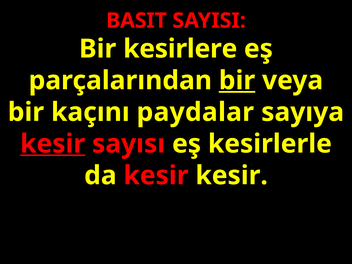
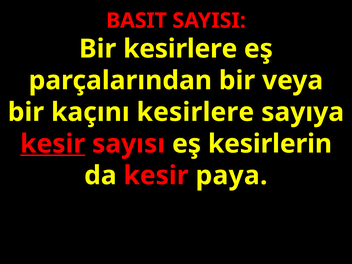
bir underline: present -> none (237, 80)
kaçını paydalar: paydalar -> kesirlere (195, 112)
kesirlerle: kesirlerle -> kesirlerin (270, 144)
kesir kesir: kesir -> paya (231, 176)
